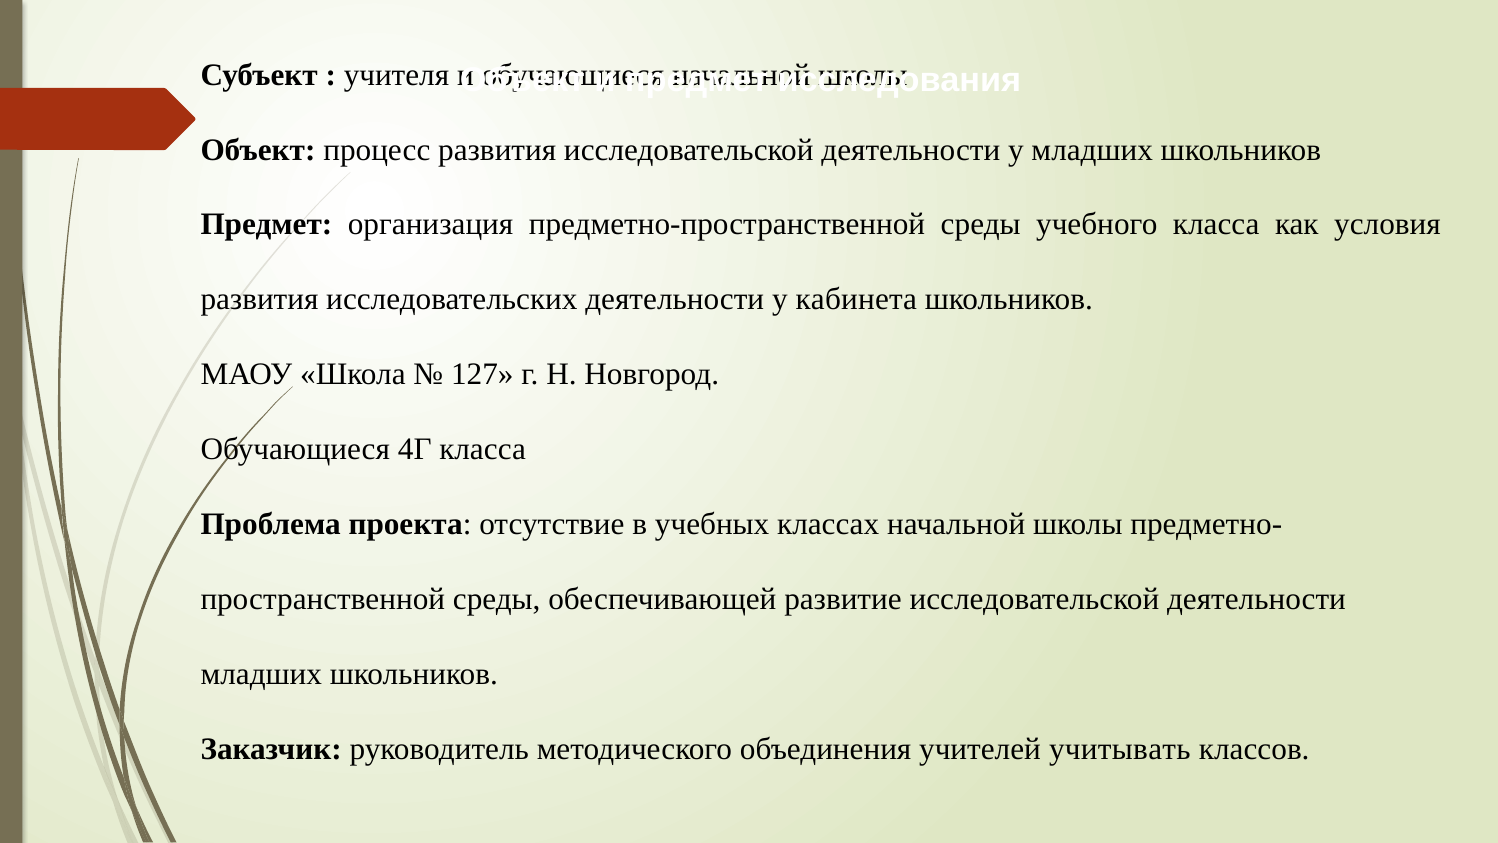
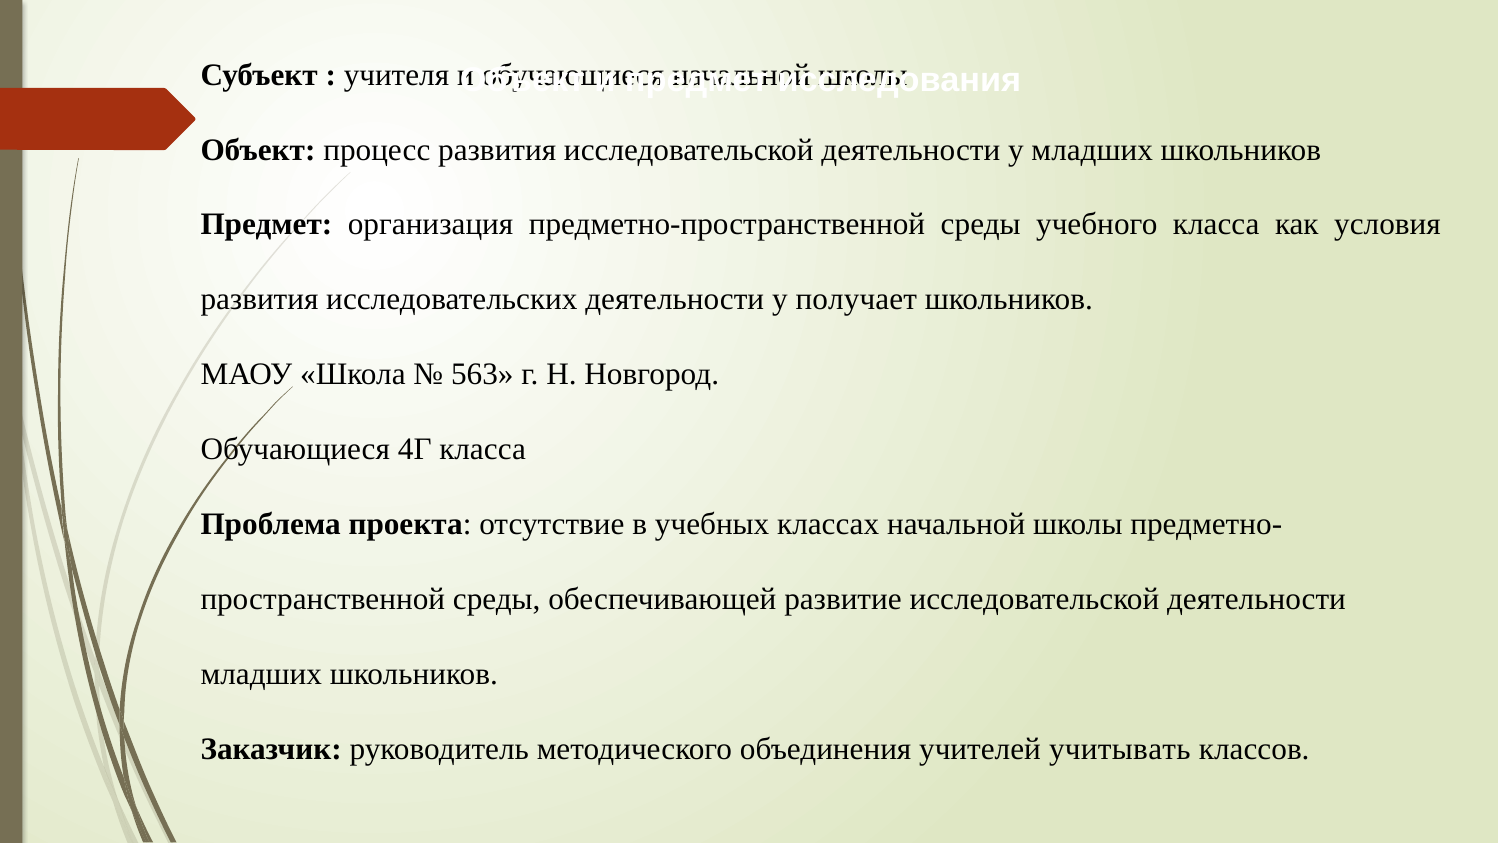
кабинета: кабинета -> получает (856, 299)
127: 127 -> 563 (482, 374)
